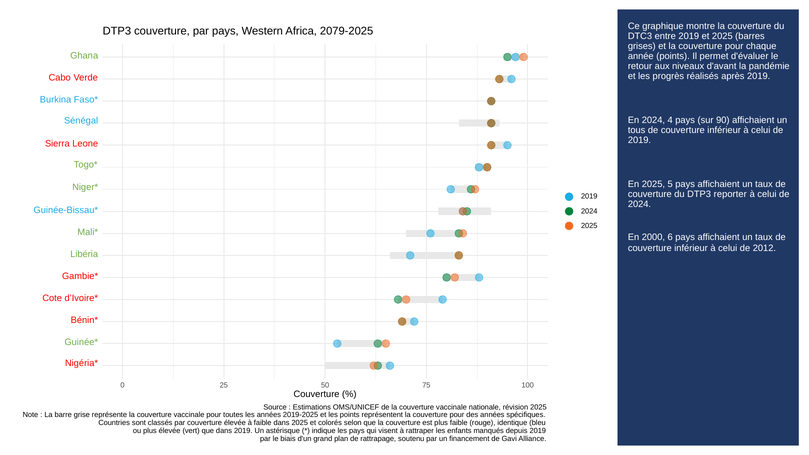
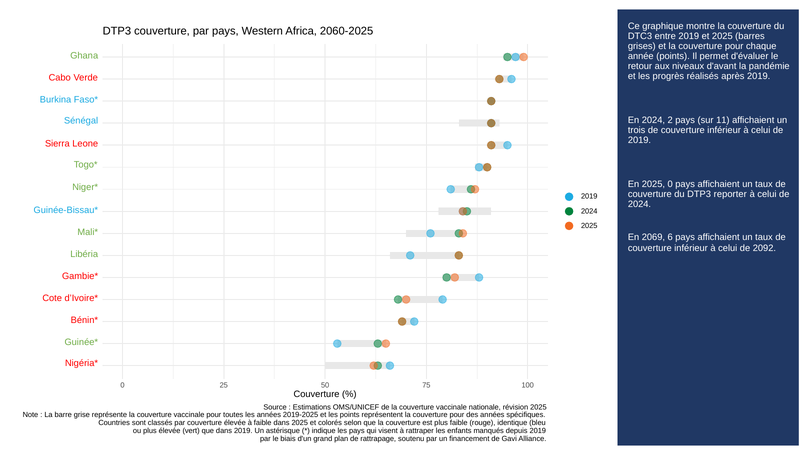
2079-2025: 2079-2025 -> 2060-2025 (347, 31)
4: 4 -> 2 (670, 120)
90: 90 -> 11 (723, 120)
tous: tous -> trois (637, 130)
2025 5: 5 -> 0 (670, 184)
2000: 2000 -> 2069 (653, 237)
2012: 2012 -> 2092 (764, 248)
